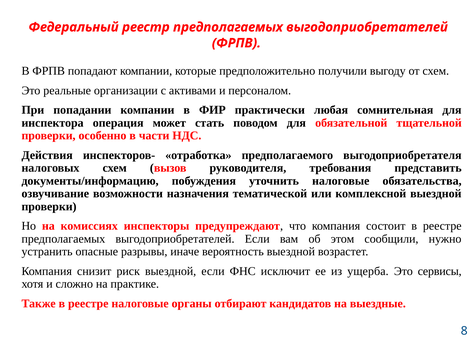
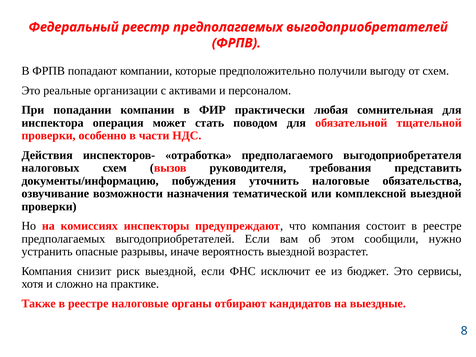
ущерба: ущерба -> бюджет (368, 271)
